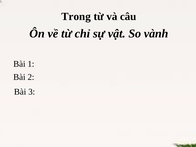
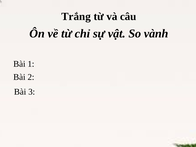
Trong: Trong -> Trắng (76, 16)
